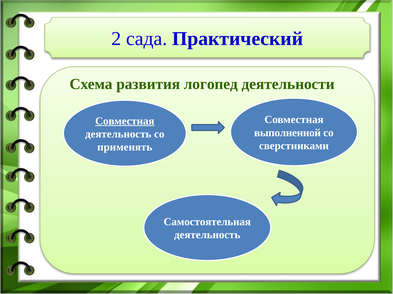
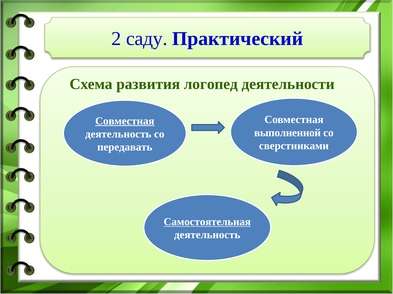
сада: сада -> саду (147, 39)
применять: применять -> передавать (125, 147)
Самостоятельная underline: none -> present (207, 222)
